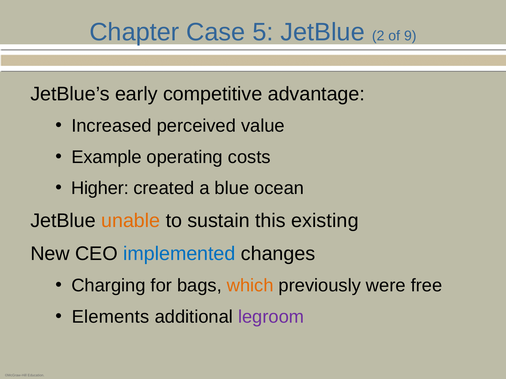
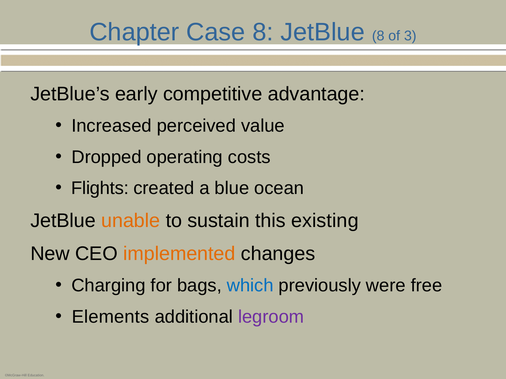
Case 5: 5 -> 8 (263, 32)
JetBlue 2: 2 -> 8 (378, 36)
9: 9 -> 3 (410, 36)
Example: Example -> Dropped (107, 157)
Higher: Higher -> Flights (100, 188)
implemented colour: blue -> orange (179, 254)
which colour: orange -> blue (250, 286)
